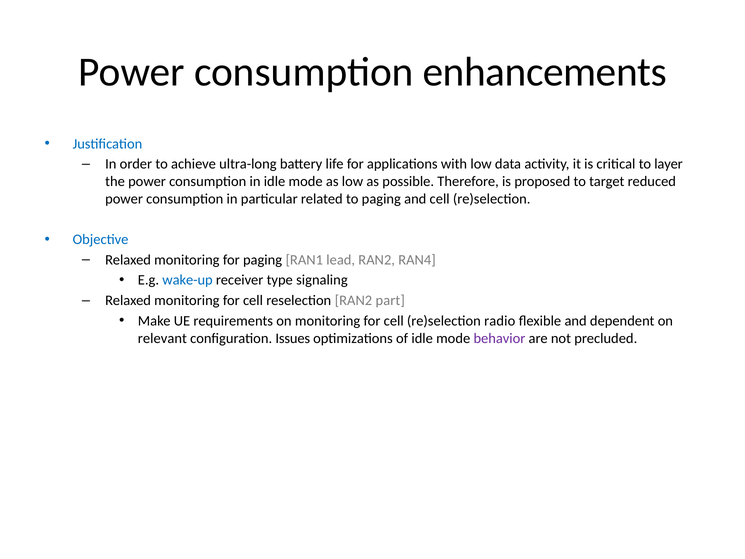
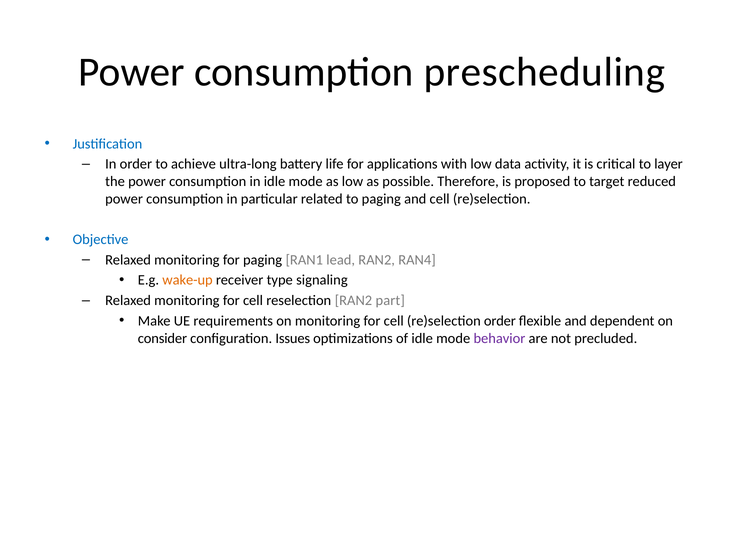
enhancements: enhancements -> prescheduling (544, 72)
wake-up colour: blue -> orange (188, 280)
re)selection radio: radio -> order (500, 321)
relevant: relevant -> consider (162, 338)
